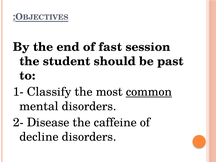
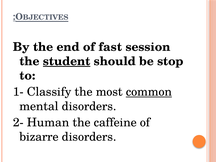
student underline: none -> present (67, 61)
past: past -> stop (170, 61)
Disease: Disease -> Human (48, 122)
decline: decline -> bizarre (39, 137)
